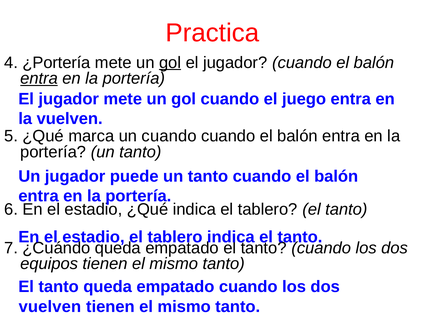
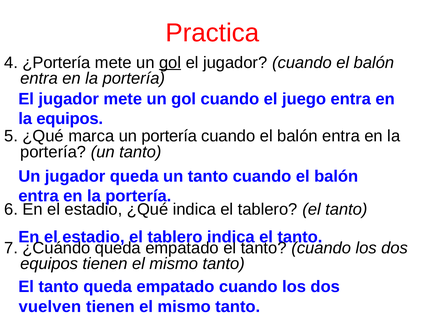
entra underline: present -> none (39, 78)
la vuelven: vuelven -> equipos (70, 119)
un cuando: cuando -> portería (169, 136)
jugador puede: puede -> queda (134, 176)
